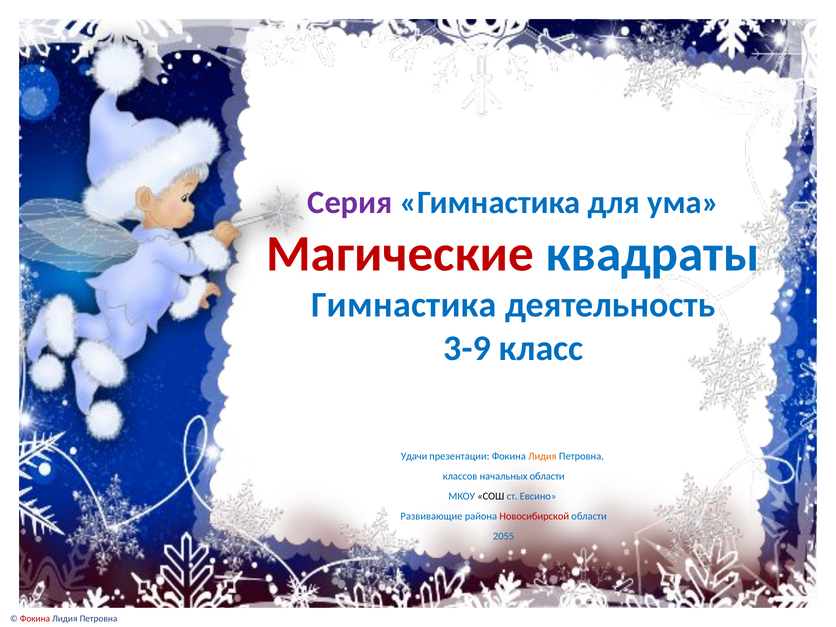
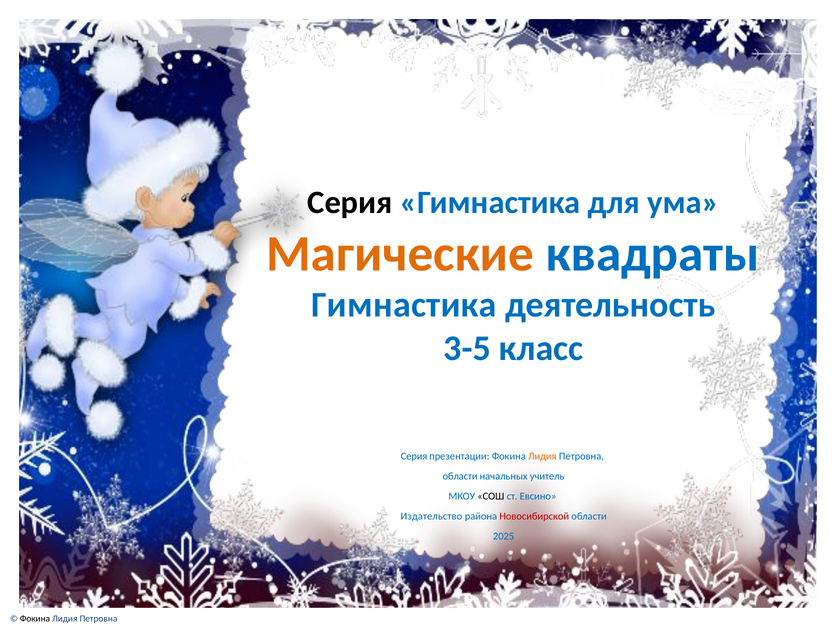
Серия colour: purple -> black (350, 202)
Магические colour: red -> orange (400, 254)
3-9: 3-9 -> 3-5 (467, 348)
Удачи: Удачи -> Серия (414, 456)
классов: классов -> области (460, 476)
начальных области: области -> учитель (547, 476)
Развивающие: Развивающие -> Издательство (431, 516)
2055: 2055 -> 2025 (504, 536)
Фокина colour: red -> black (35, 619)
